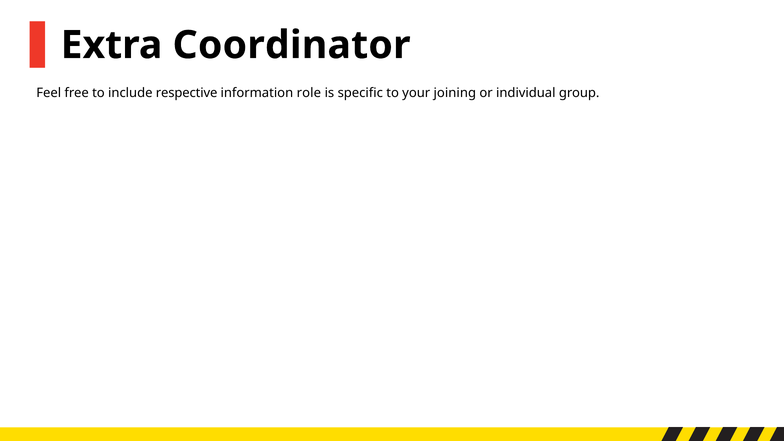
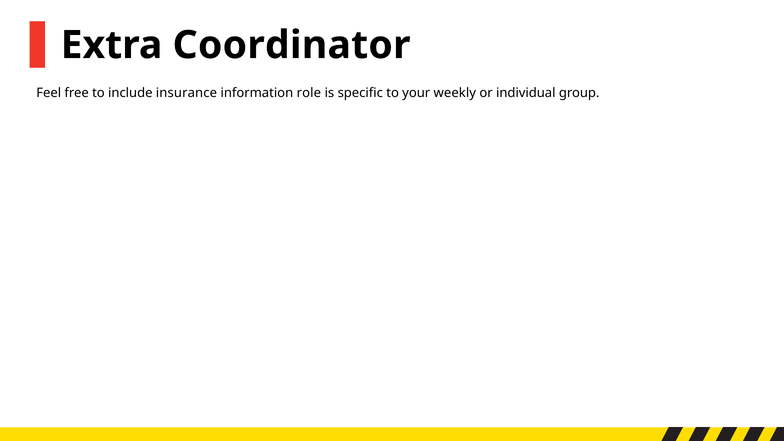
respective: respective -> insurance (186, 93)
joining: joining -> weekly (455, 93)
